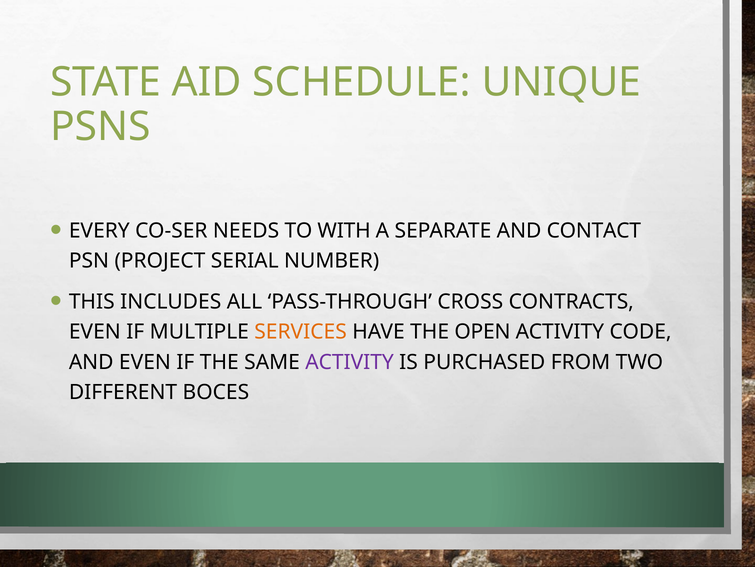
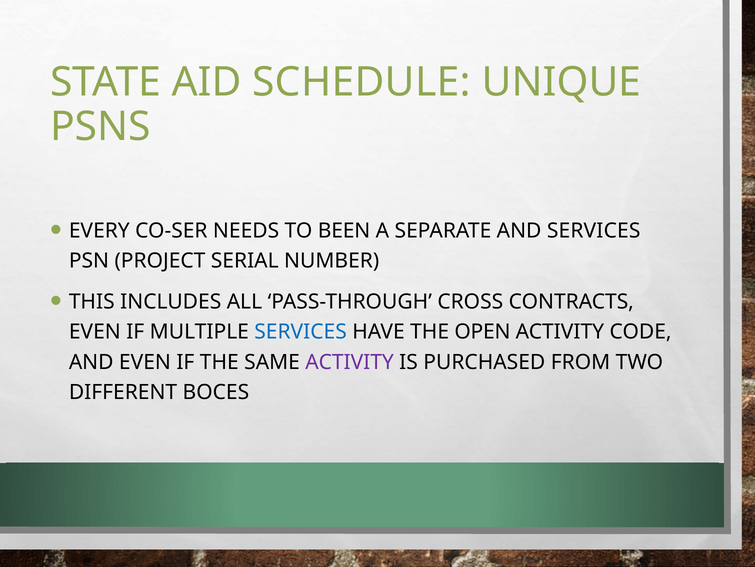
WITH: WITH -> BEEN (344, 230)
AND CONTACT: CONTACT -> SERVICES (594, 230)
SERVICES colour: orange -> blue (301, 331)
